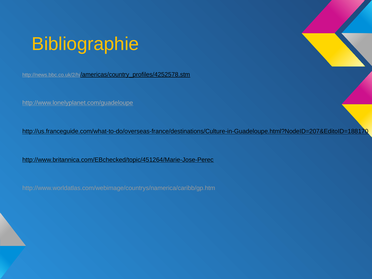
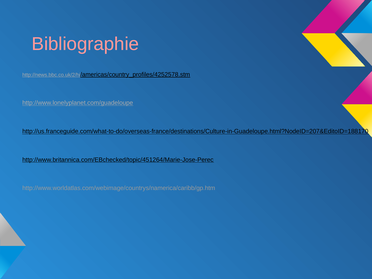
Bibliographie colour: yellow -> pink (85, 44)
